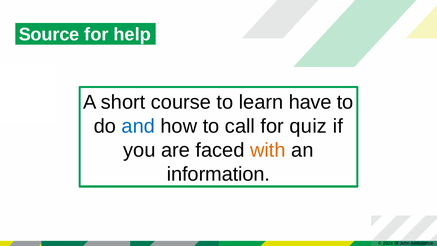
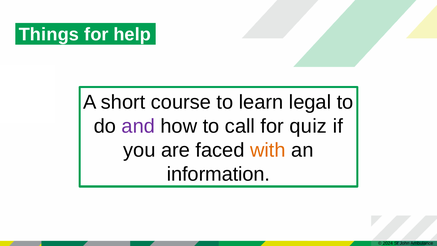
Source: Source -> Things (49, 34)
have: have -> legal (310, 102)
and colour: blue -> purple (138, 126)
